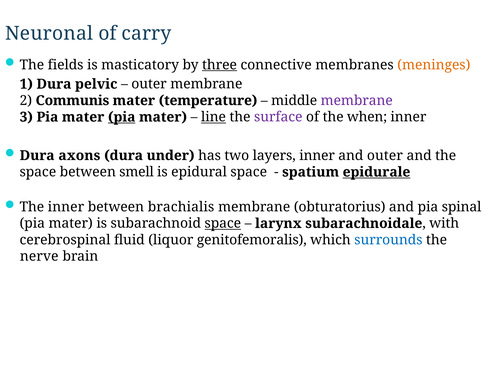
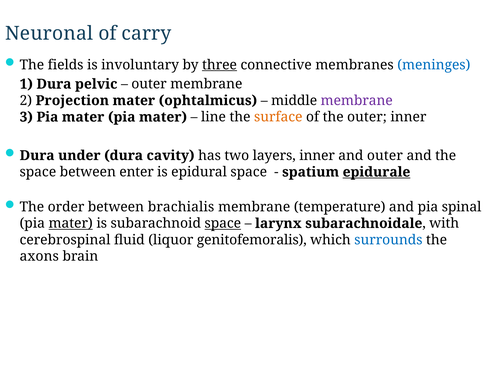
masticatory: masticatory -> involuntary (140, 65)
meninges colour: orange -> blue (434, 65)
Communis: Communis -> Projection (72, 101)
temperature: temperature -> ophtalmicus (208, 101)
pia underline: present -> none (122, 117)
line underline: present -> none (213, 117)
surface colour: purple -> orange (278, 117)
the when: when -> outer (367, 117)
axons: axons -> under (79, 156)
under: under -> cavity (171, 156)
smell: smell -> enter (137, 172)
The inner: inner -> order (66, 207)
obturatorius: obturatorius -> temperature (340, 207)
mater underline: none -> present (71, 224)
nerve: nerve -> axons (39, 257)
